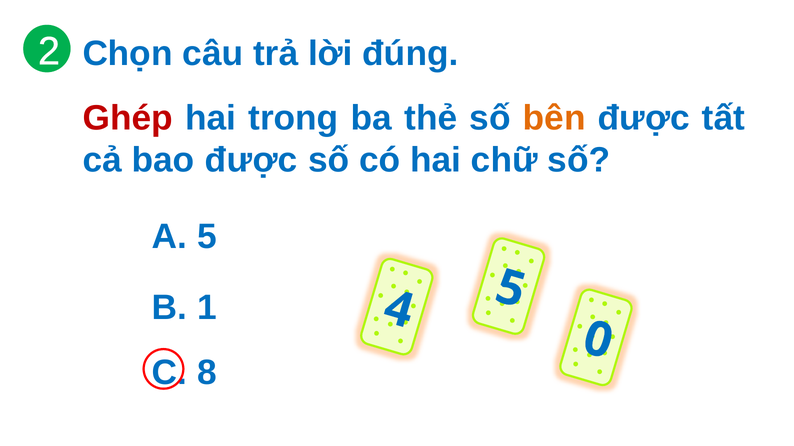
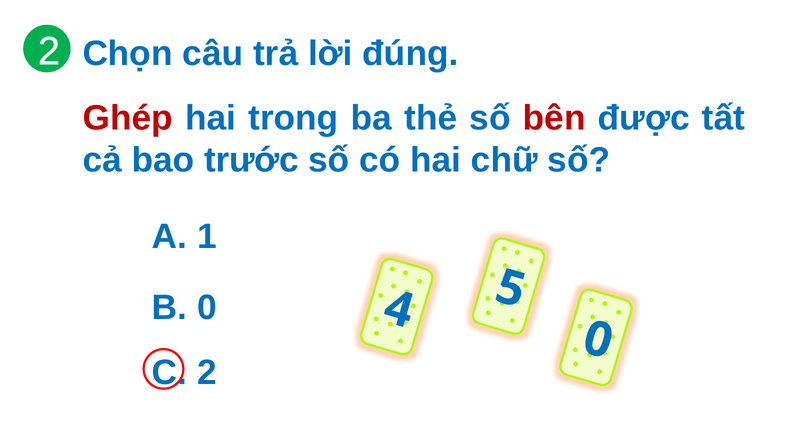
bên colour: orange -> red (554, 118)
bao được: được -> trước (251, 160)
A 5: 5 -> 1 (207, 237)
B 1: 1 -> 0 (207, 308)
C 8: 8 -> 2 (207, 373)
